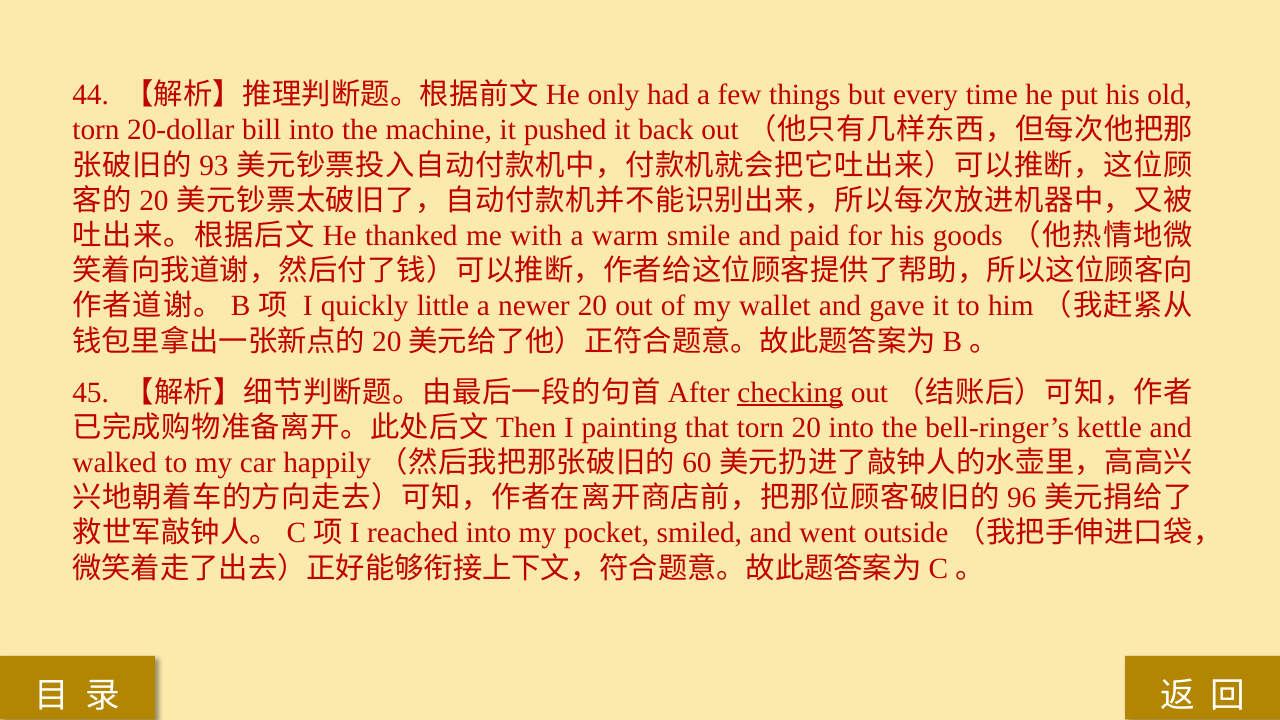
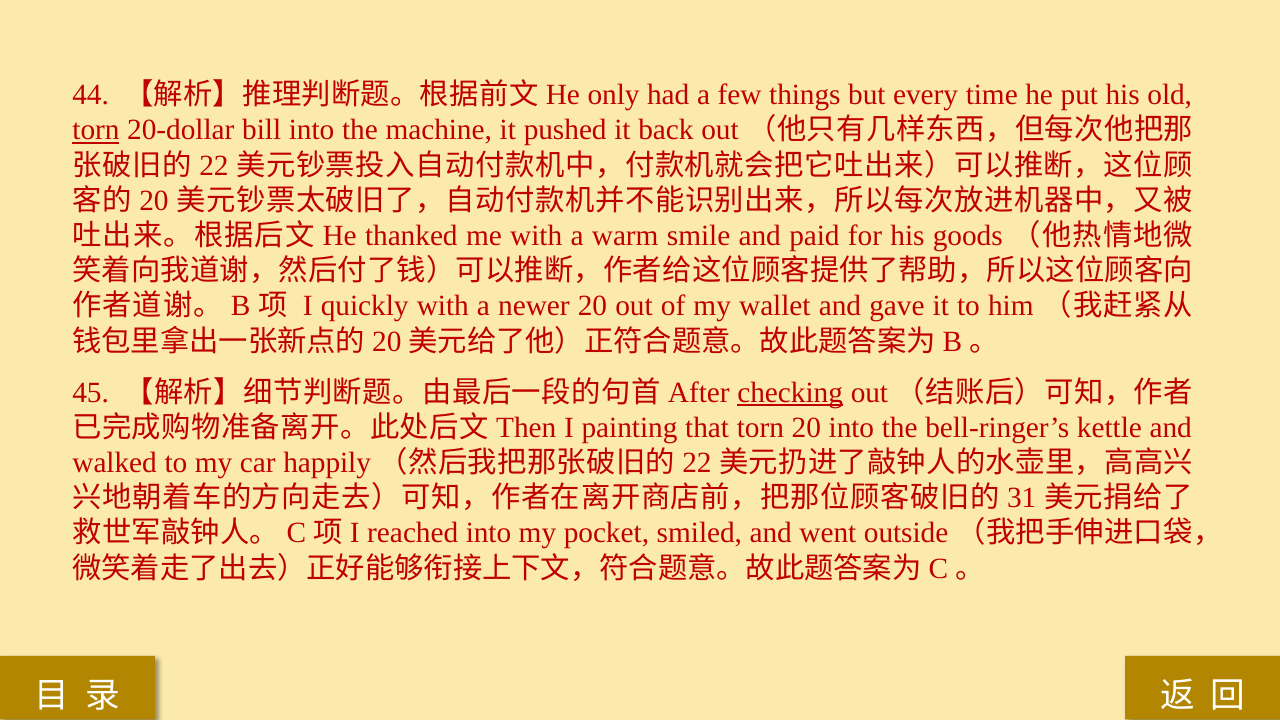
torn underline: none -> present (96, 130)
93: 93 -> 22 (214, 165)
quickly little: little -> with (443, 306)
60: 60 -> 22 (697, 463)
96: 96 -> 31 (1022, 498)
